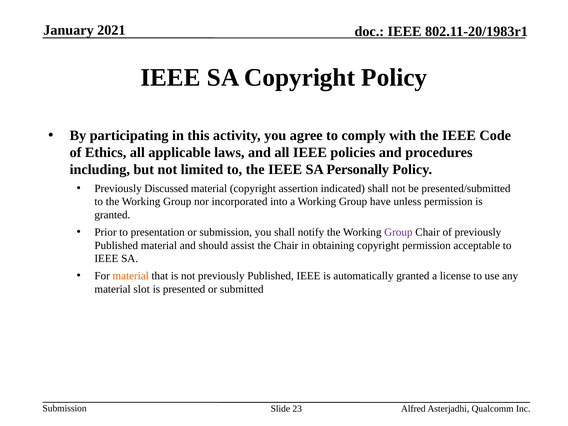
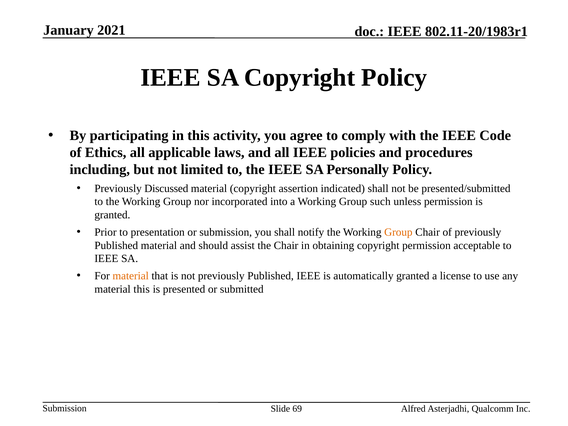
have: have -> such (380, 202)
Group colour: purple -> orange (398, 232)
material slot: slot -> this (142, 289)
23: 23 -> 69 (297, 409)
